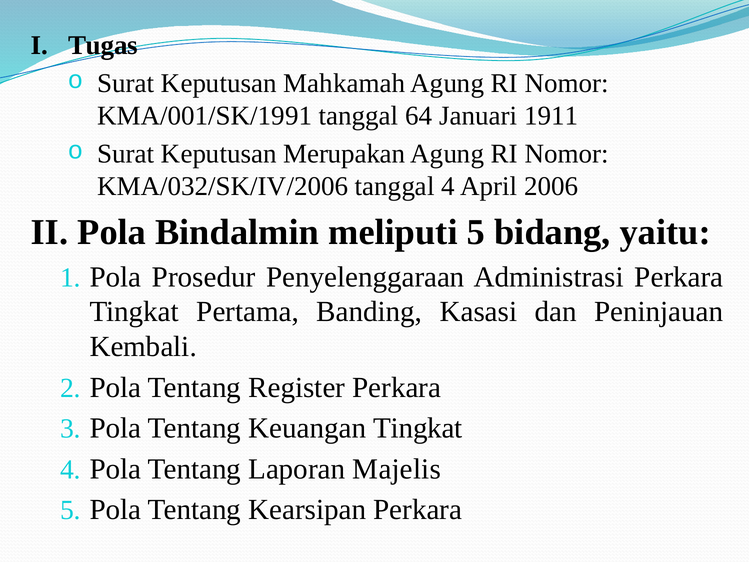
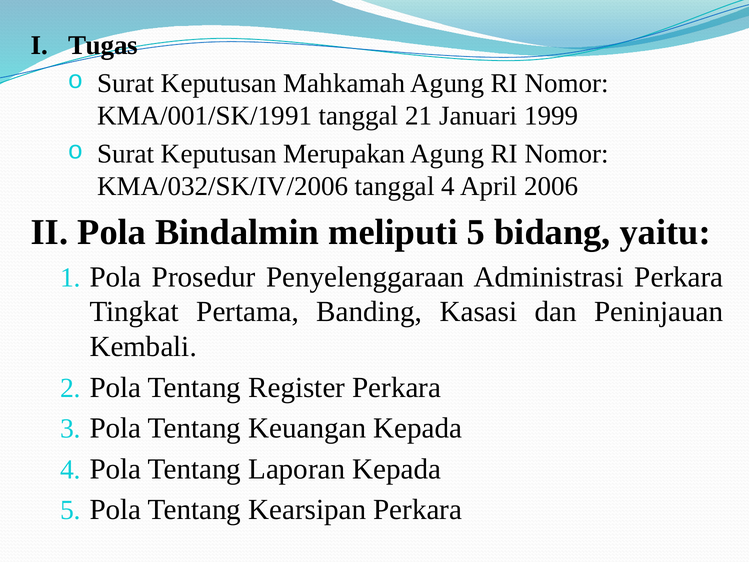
64: 64 -> 21 (419, 116)
1911: 1911 -> 1999 (551, 116)
Keuangan Tingkat: Tingkat -> Kepada (418, 428)
Laporan Majelis: Majelis -> Kepada (397, 469)
